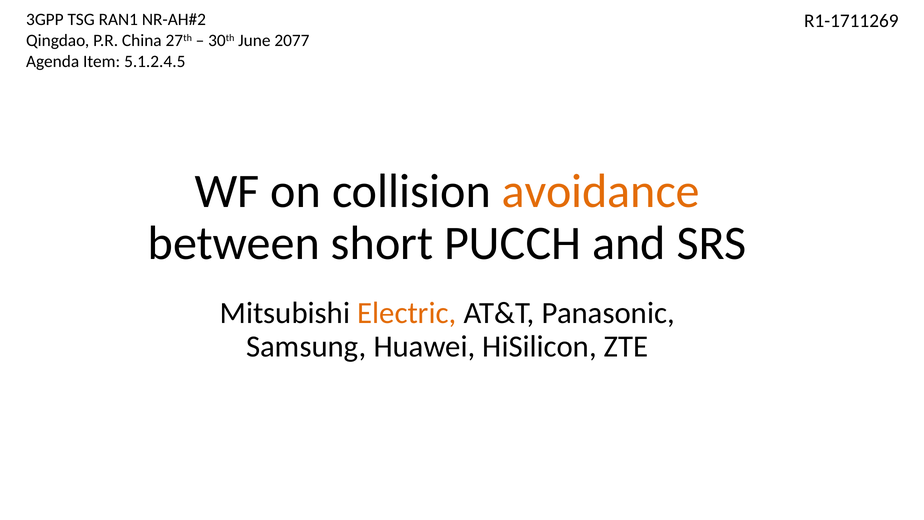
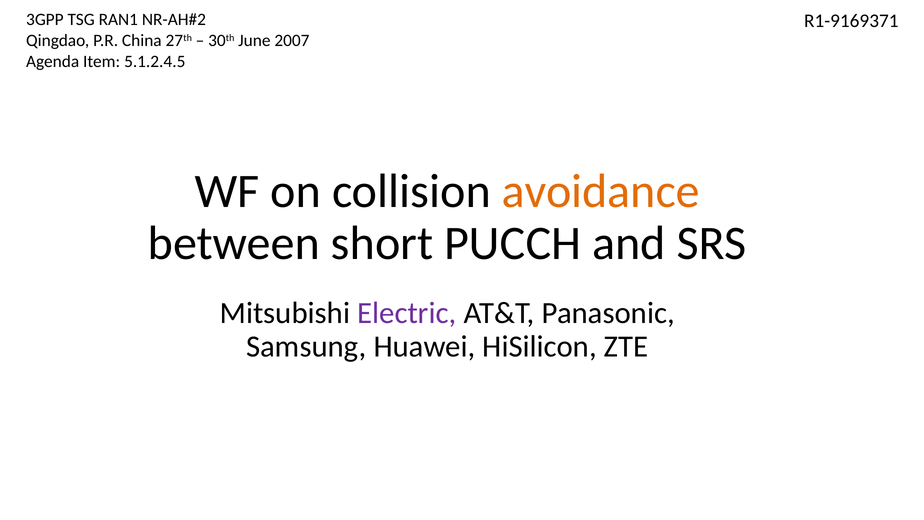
R1-1711269: R1-1711269 -> R1-9169371 (851, 21)
2077: 2077 -> 2007 (292, 40)
Electric colour: orange -> purple (407, 313)
